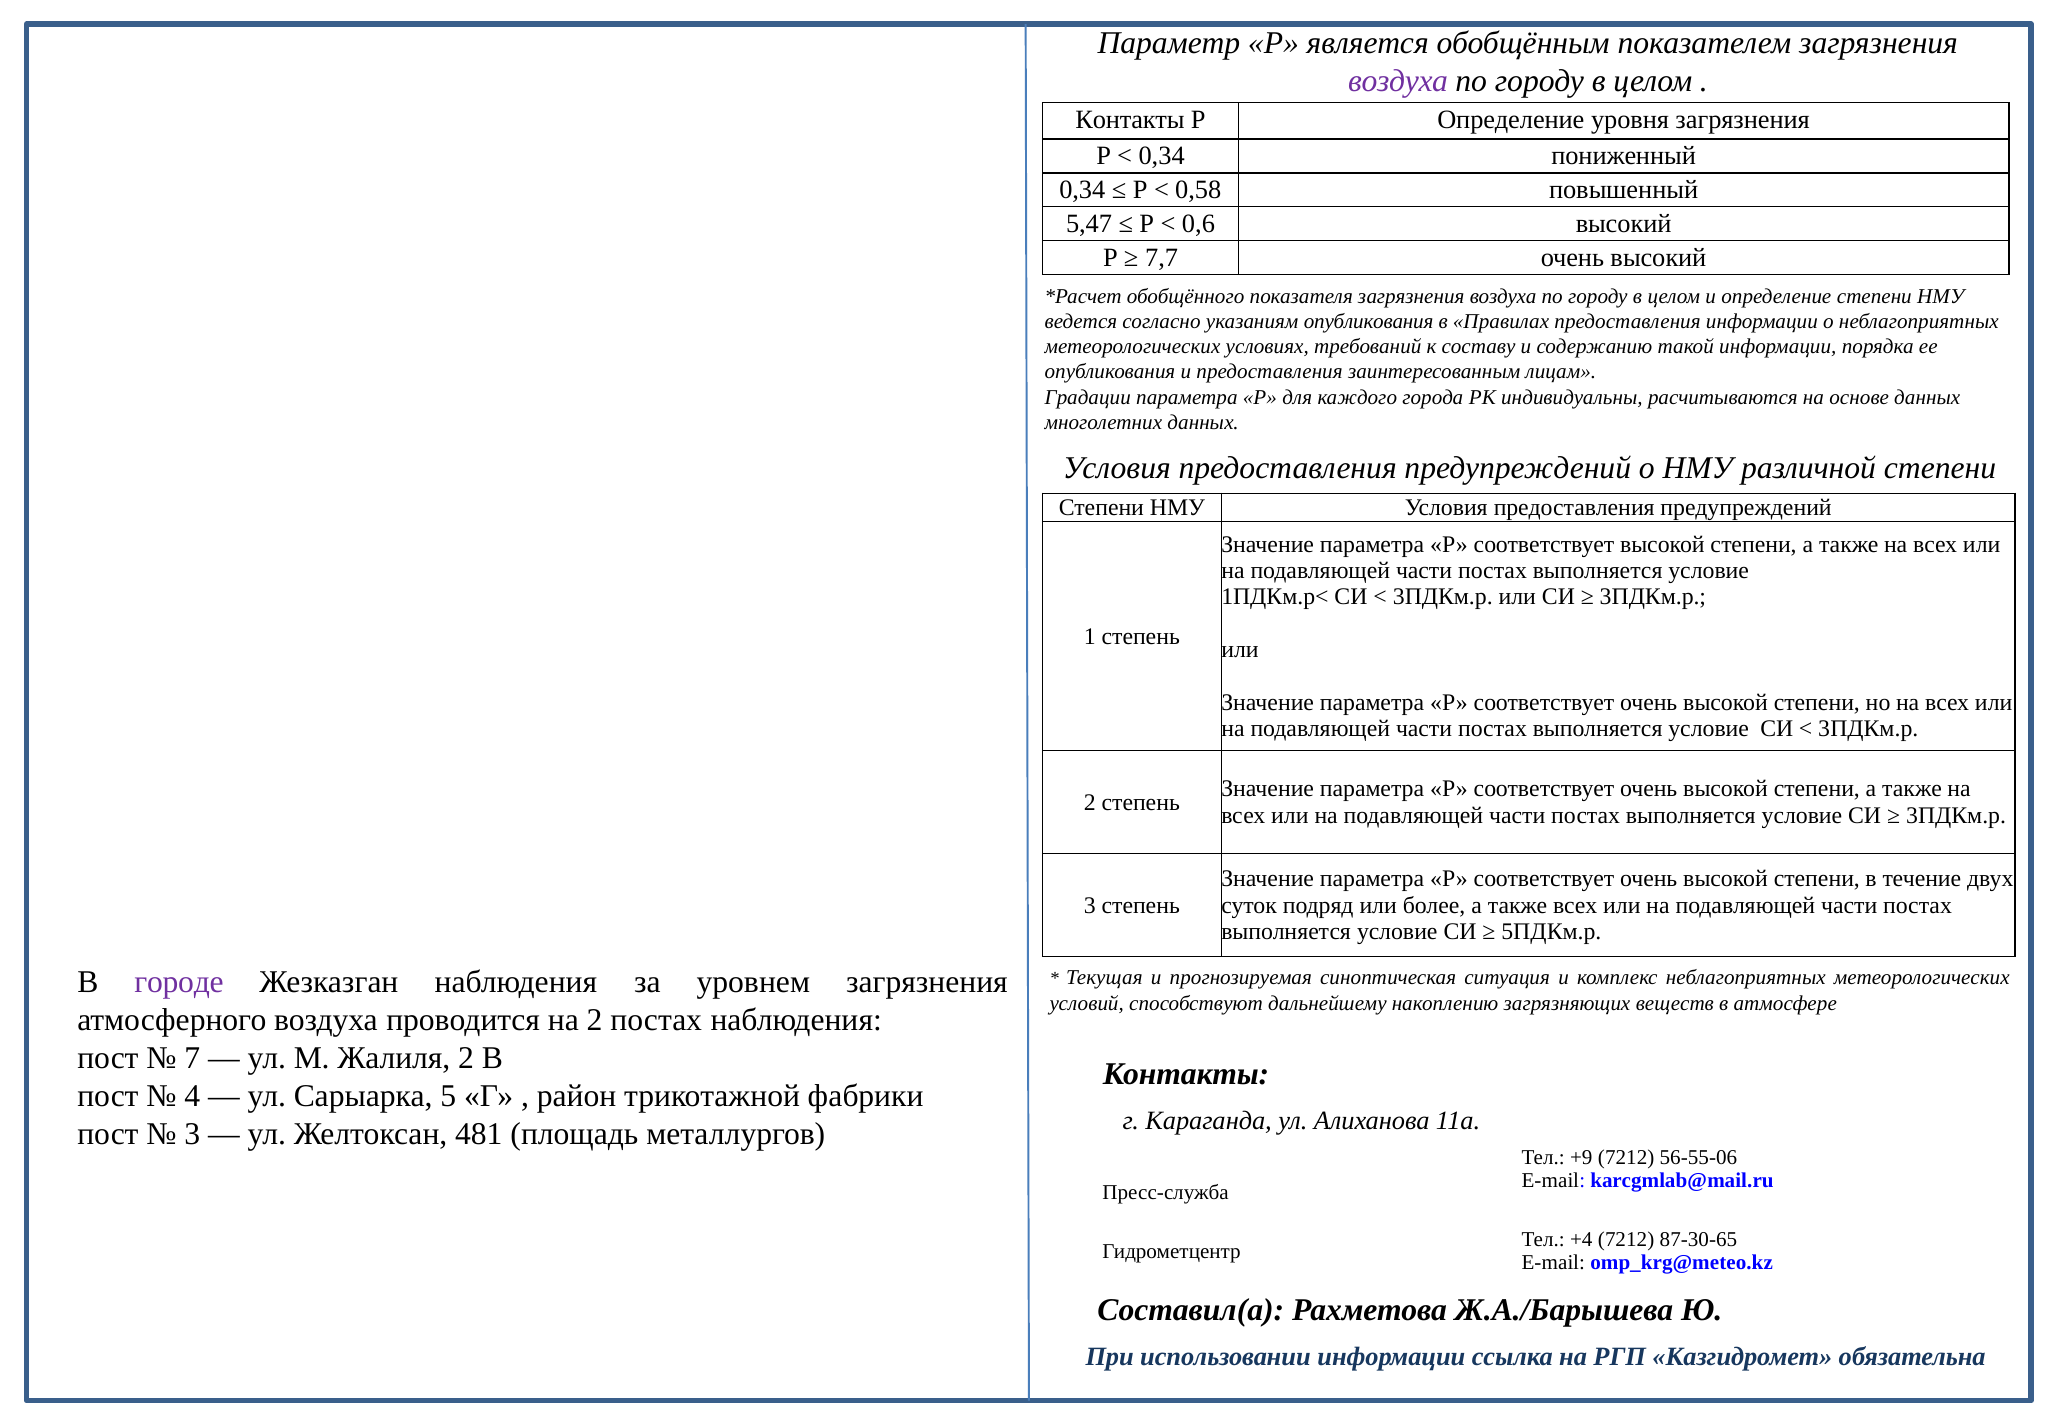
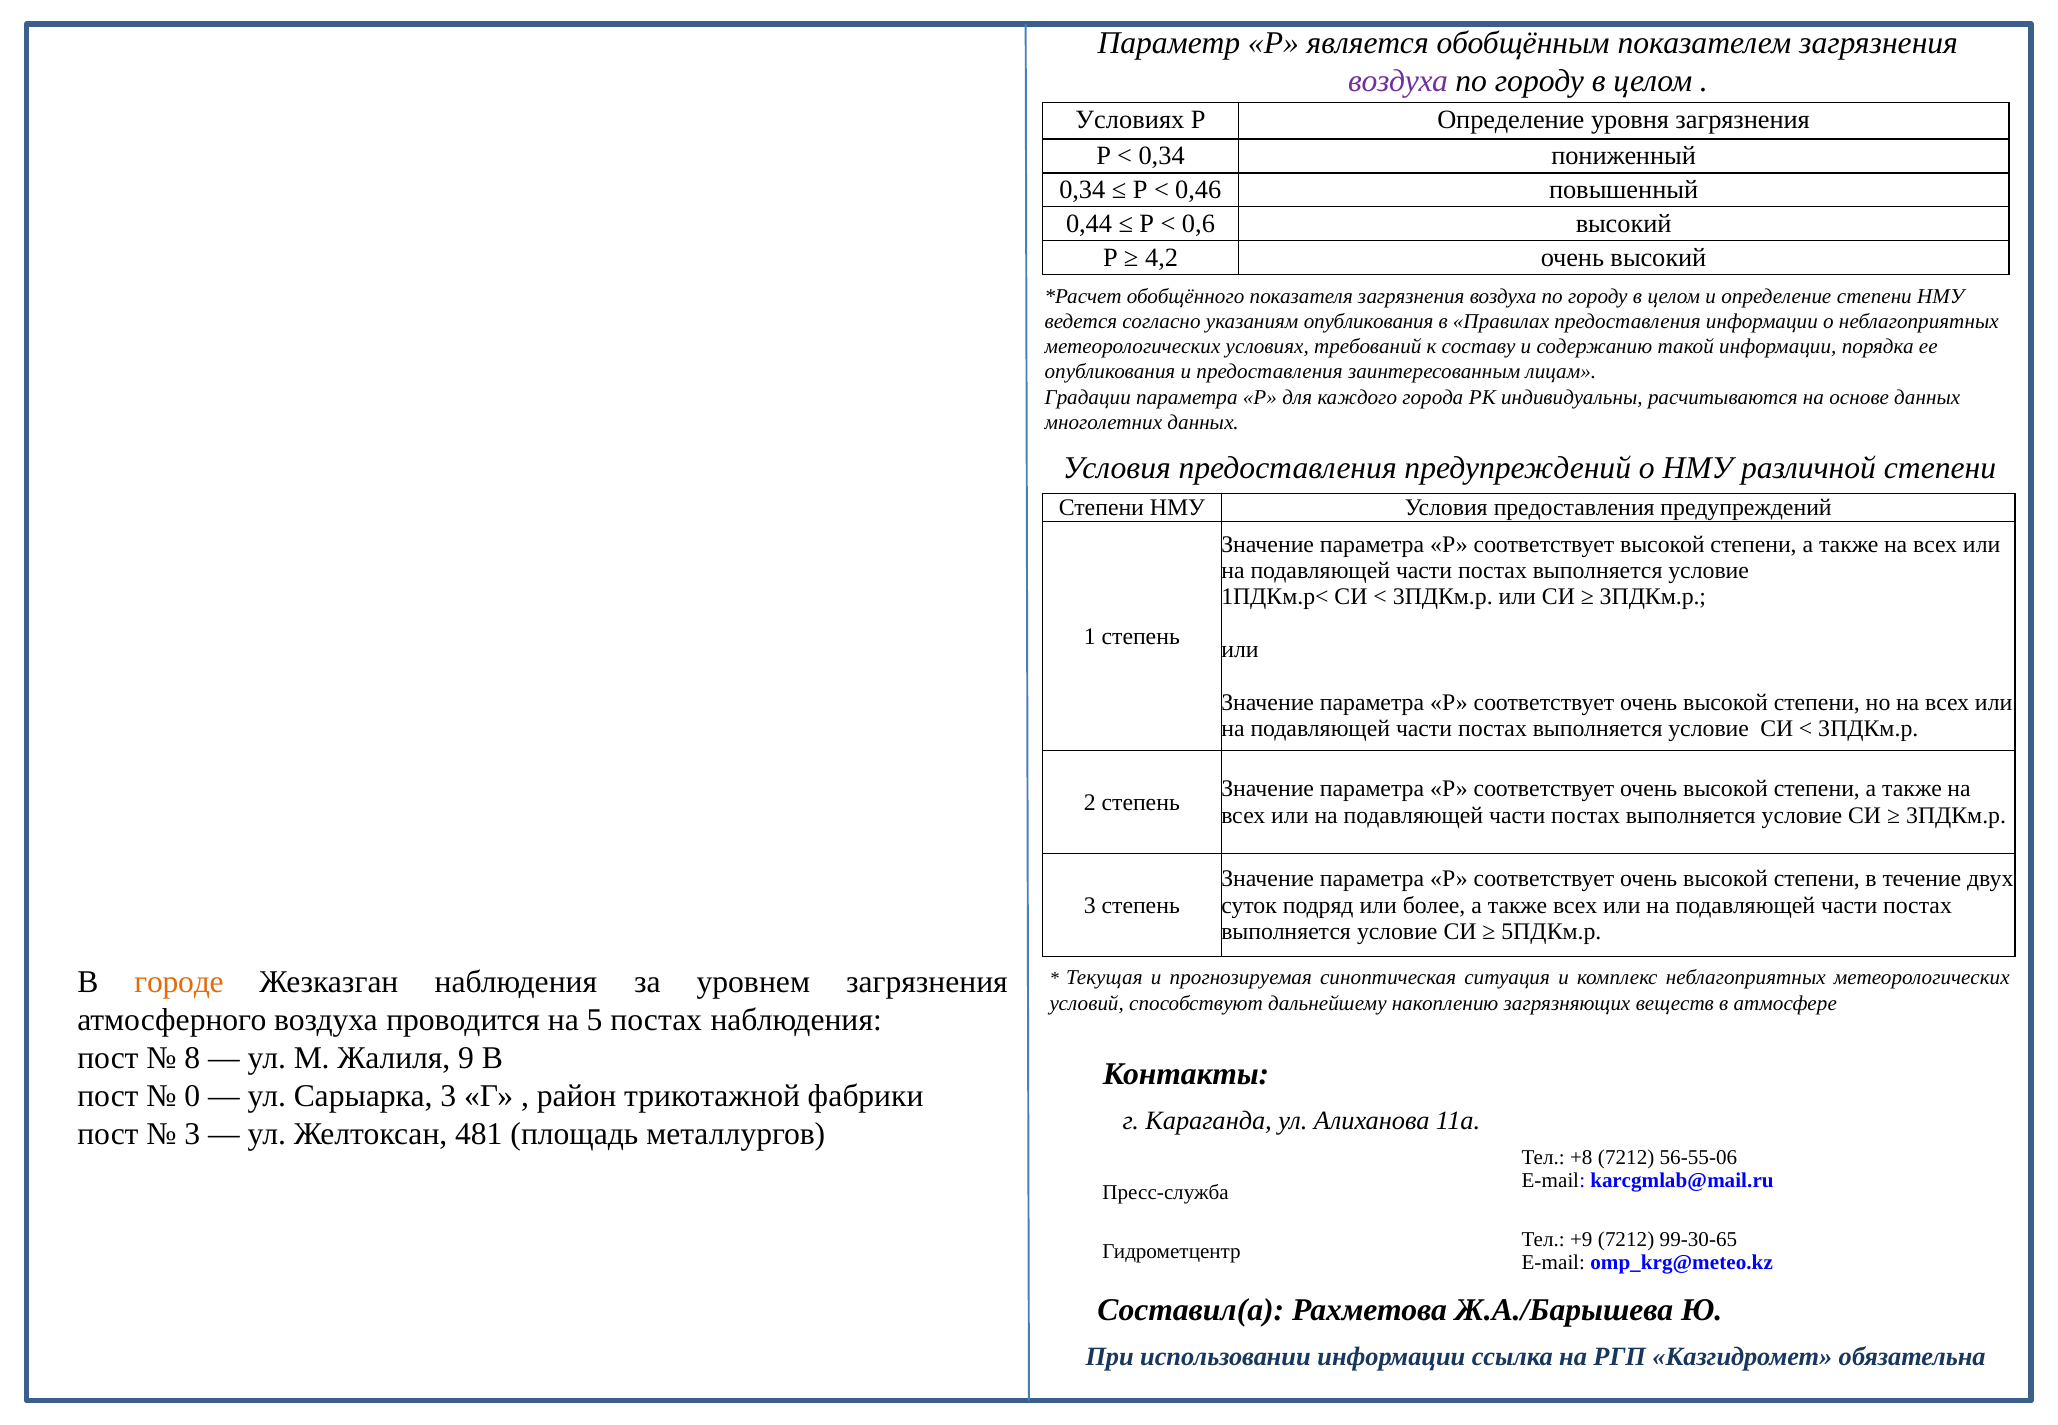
Контакты: Контакты -> Условиях (1130, 119)
0,58: 0,58 -> 0,46 (1198, 190)
5,47: 5,47 -> 0,44 (1089, 224)
7,7: 7,7 -> 4,2 (1162, 258)
городе colour: purple -> orange (179, 982)
на 2: 2 -> 5 (595, 1020)
7: 7 -> 8 (192, 1058)
Жалиля 2: 2 -> 9 (466, 1058)
4: 4 -> 0 (192, 1096)
Сарыарка 5: 5 -> 3 (448, 1096)
+9: +9 -> +8 (1581, 1157)
+4: +4 -> +9 (1581, 1239)
87-30-65: 87-30-65 -> 99-30-65 (1698, 1239)
